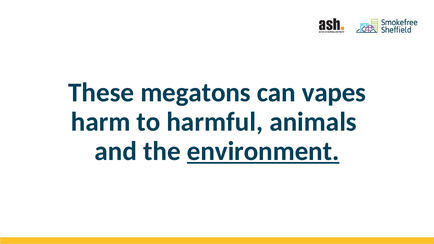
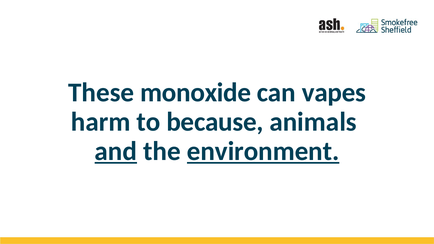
megatons: megatons -> monoxide (196, 93)
harmful: harmful -> because (215, 122)
and underline: none -> present (116, 151)
